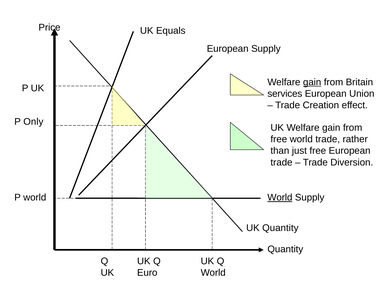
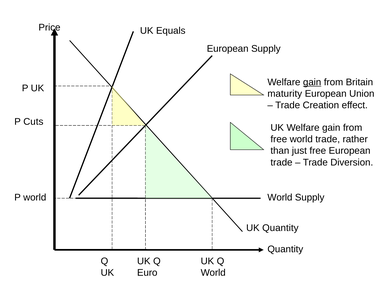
services: services -> maturity (285, 94)
Only: Only -> Cuts (33, 121)
World underline: present -> none (280, 197)
